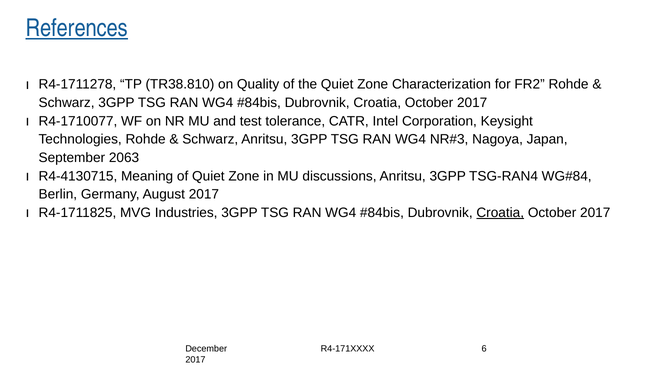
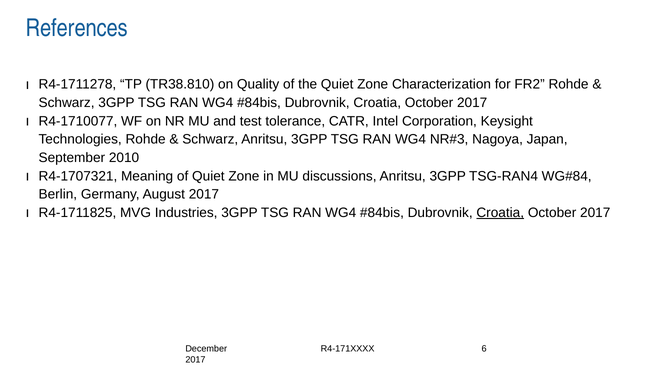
References underline: present -> none (77, 28)
2063: 2063 -> 2010 (124, 158)
R4-4130715: R4-4130715 -> R4-1707321 (78, 176)
